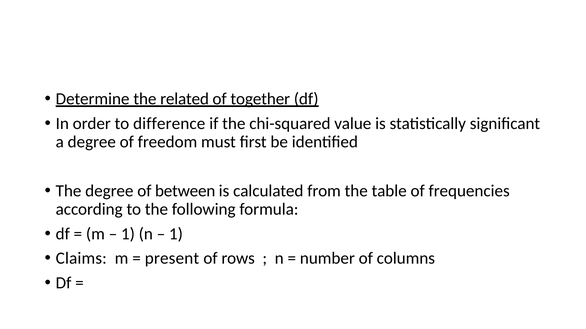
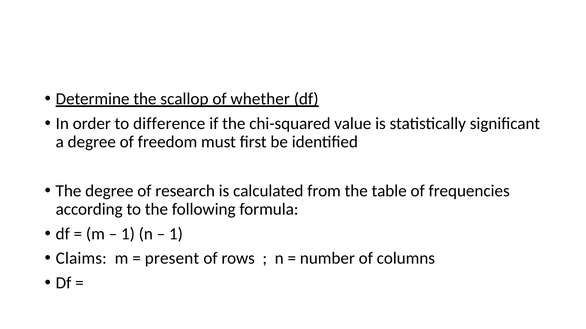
related: related -> scallop (184, 99)
together: together -> whether (260, 99)
between: between -> research (185, 191)
